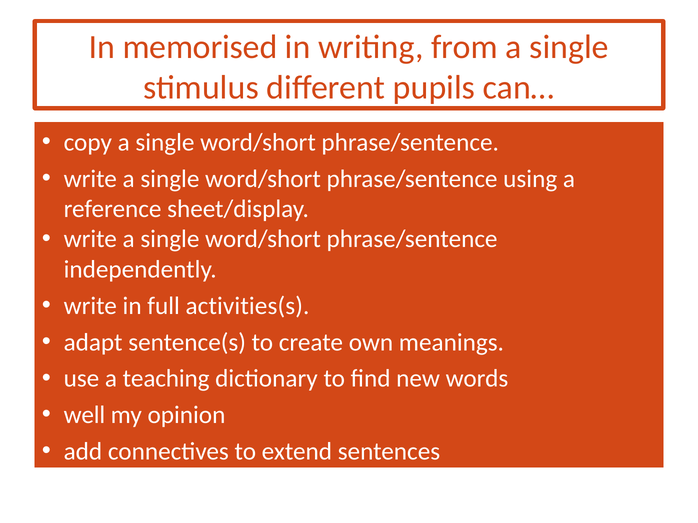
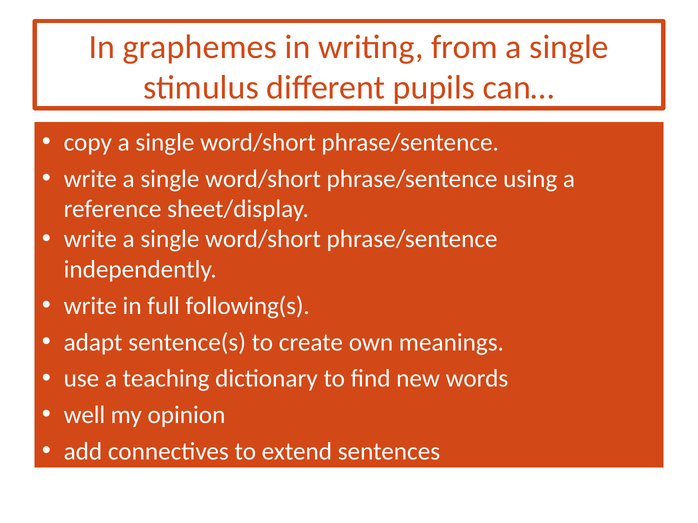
memorised: memorised -> graphemes (200, 47)
activities(s: activities(s -> following(s (248, 306)
